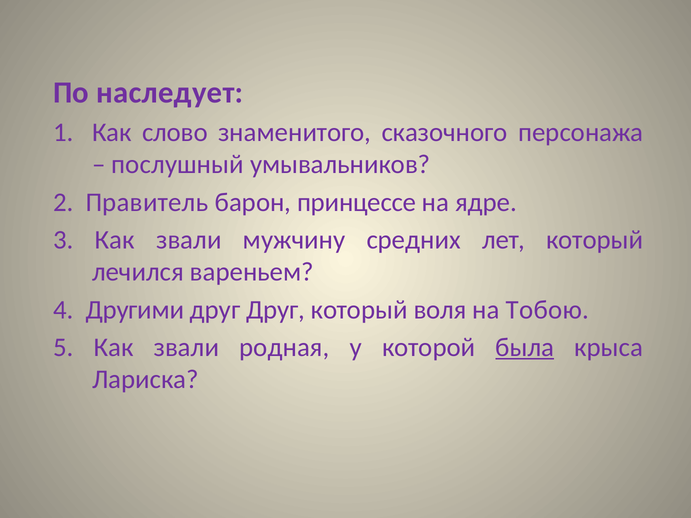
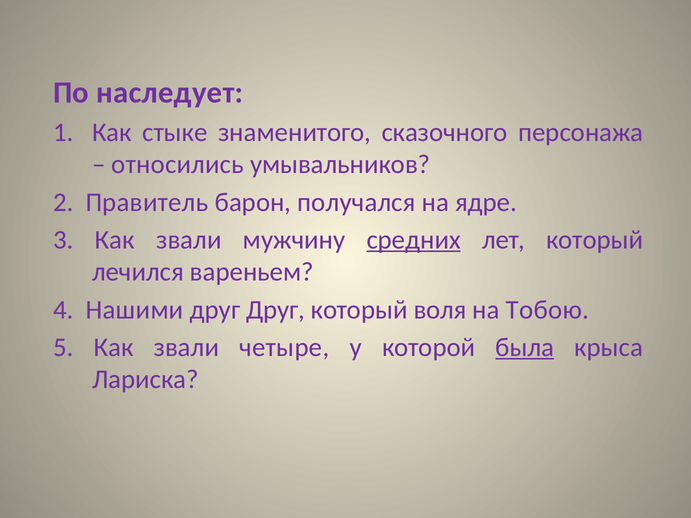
слово: слово -> стыке (175, 132)
послушный: послушный -> относились (178, 165)
принцессе: принцессе -> получался (356, 202)
средних underline: none -> present (414, 240)
Другими: Другими -> Нашими (135, 310)
родная: родная -> четыре (284, 348)
